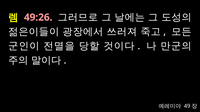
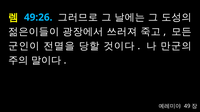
49:26 colour: pink -> light blue (38, 17)
